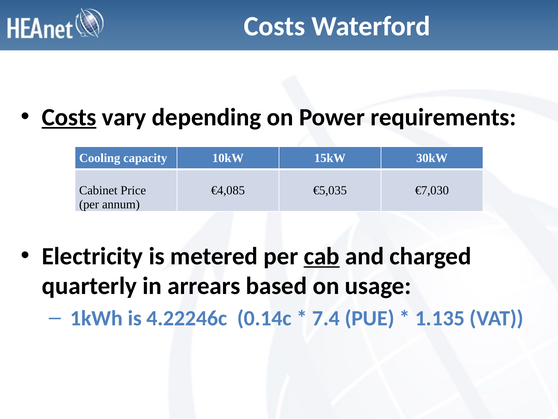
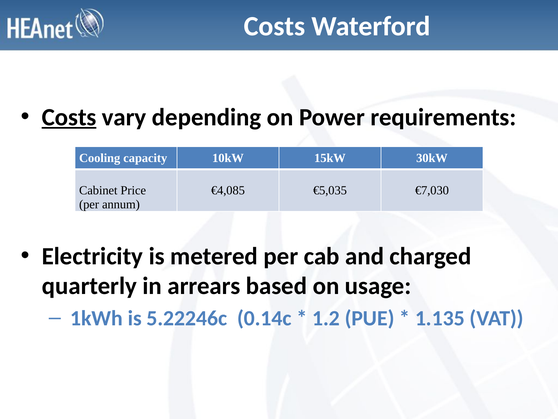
cab underline: present -> none (322, 256)
4.22246c: 4.22246c -> 5.22246c (187, 318)
7.4: 7.4 -> 1.2 (326, 318)
